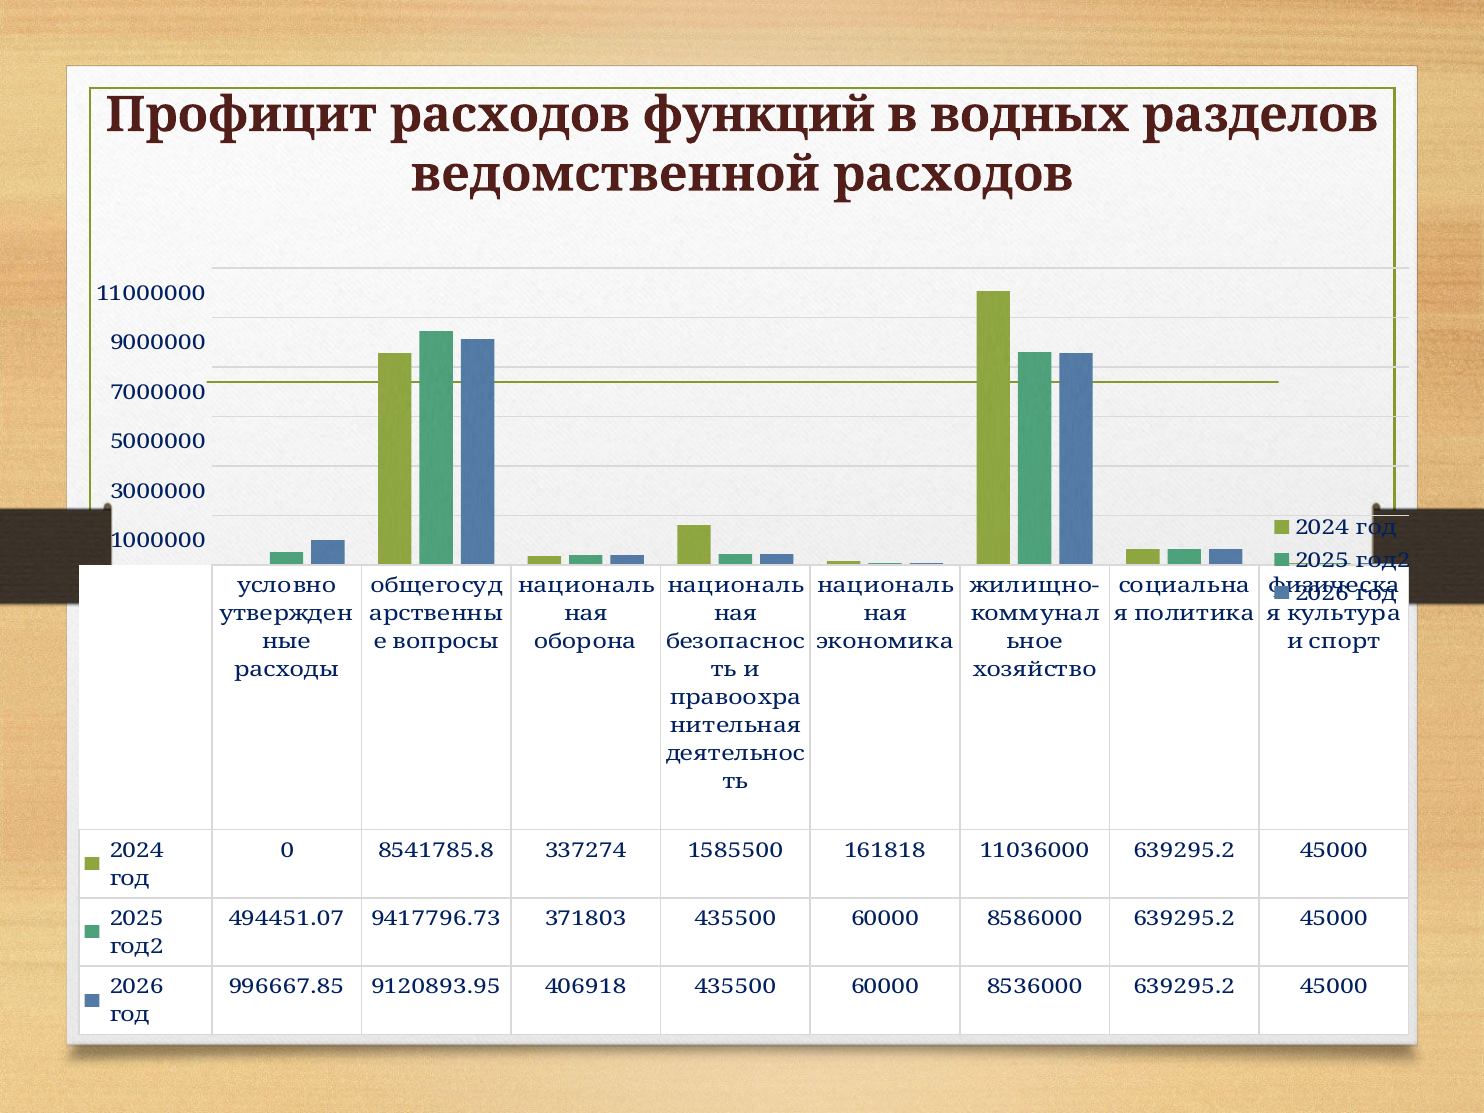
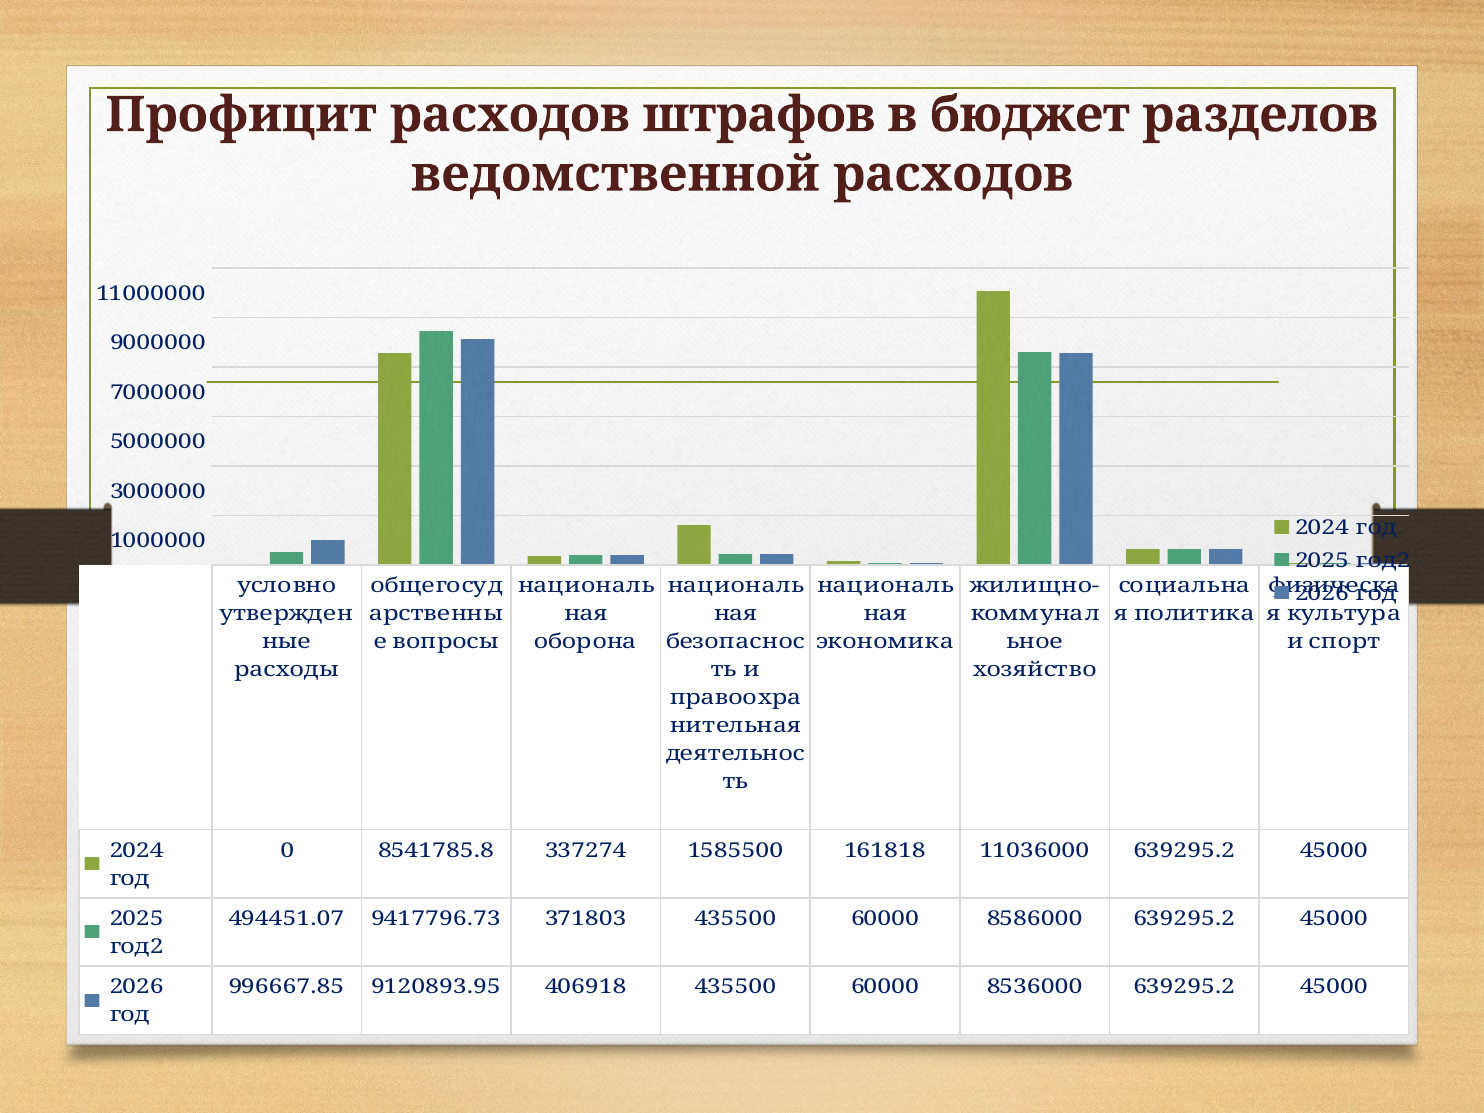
функций: функций -> штрафов (759, 115)
водных: водных -> бюджет (1030, 115)
